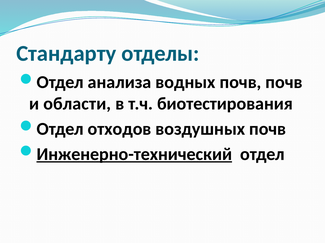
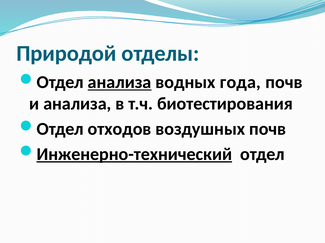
Стандарту: Стандарту -> Природой (66, 54)
анализа underline: none -> present (120, 82)
водных почв: почв -> года (240, 82)
и области: области -> анализа (77, 104)
